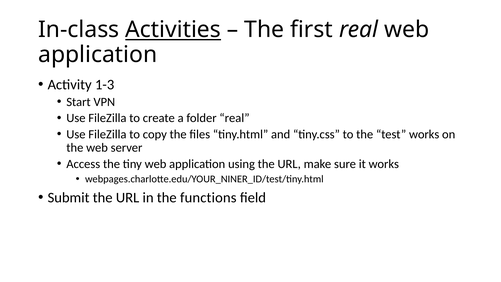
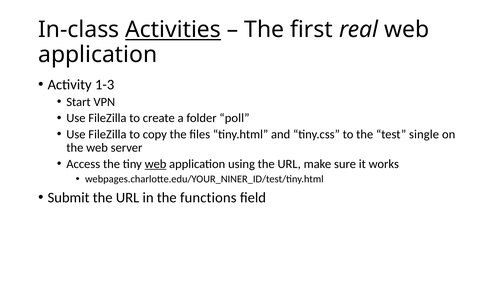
folder real: real -> poll (234, 118)
test works: works -> single (424, 134)
web underline: none -> present (156, 164)
